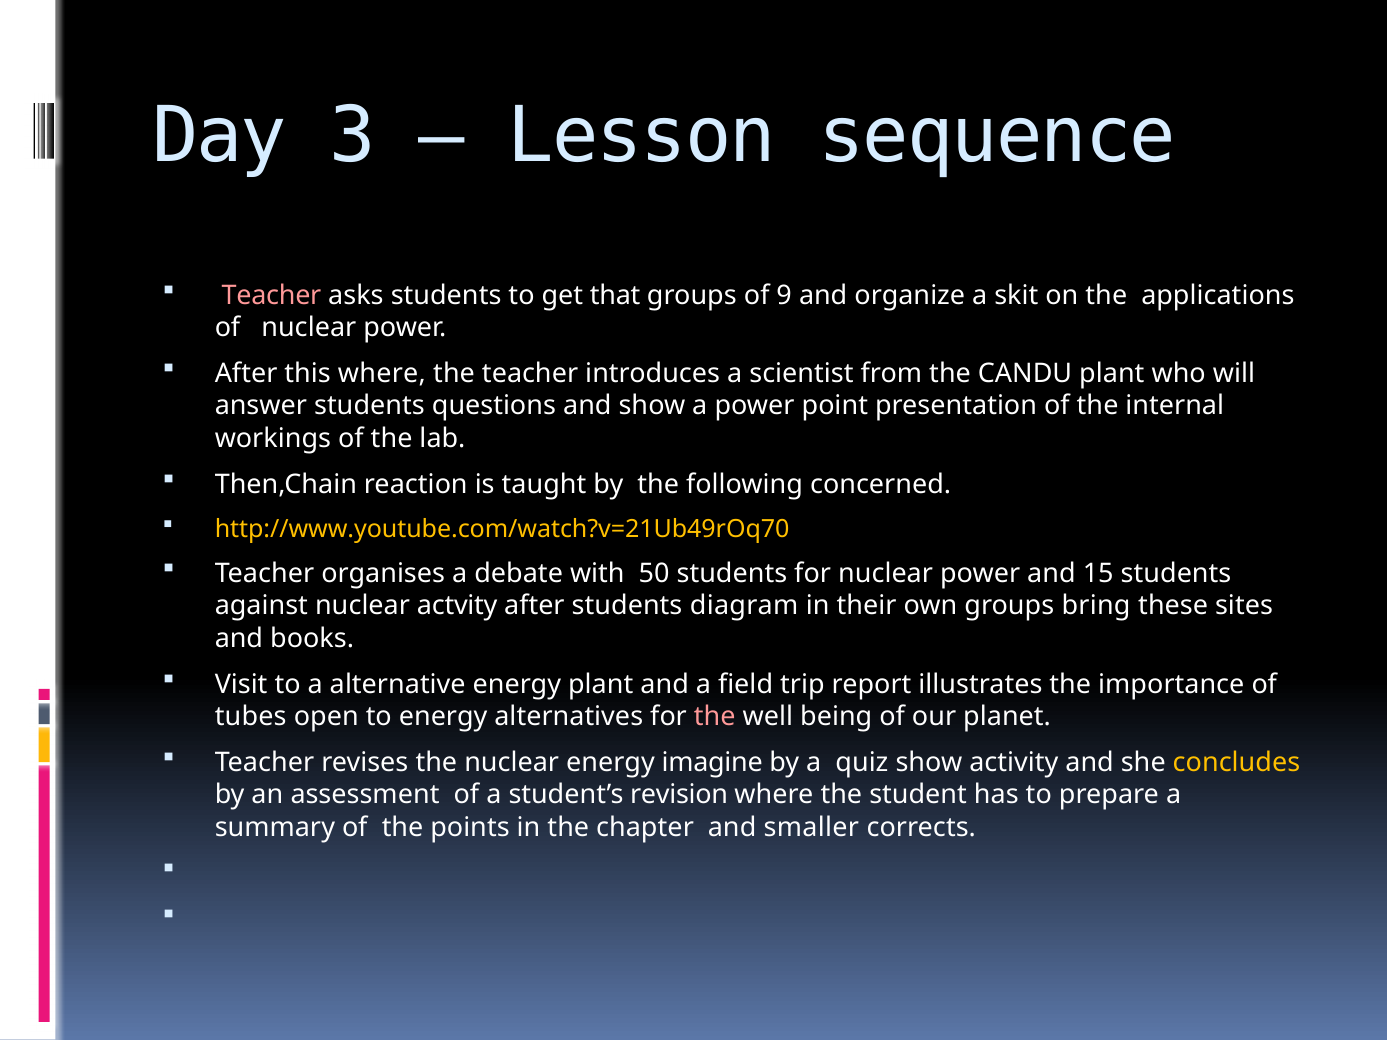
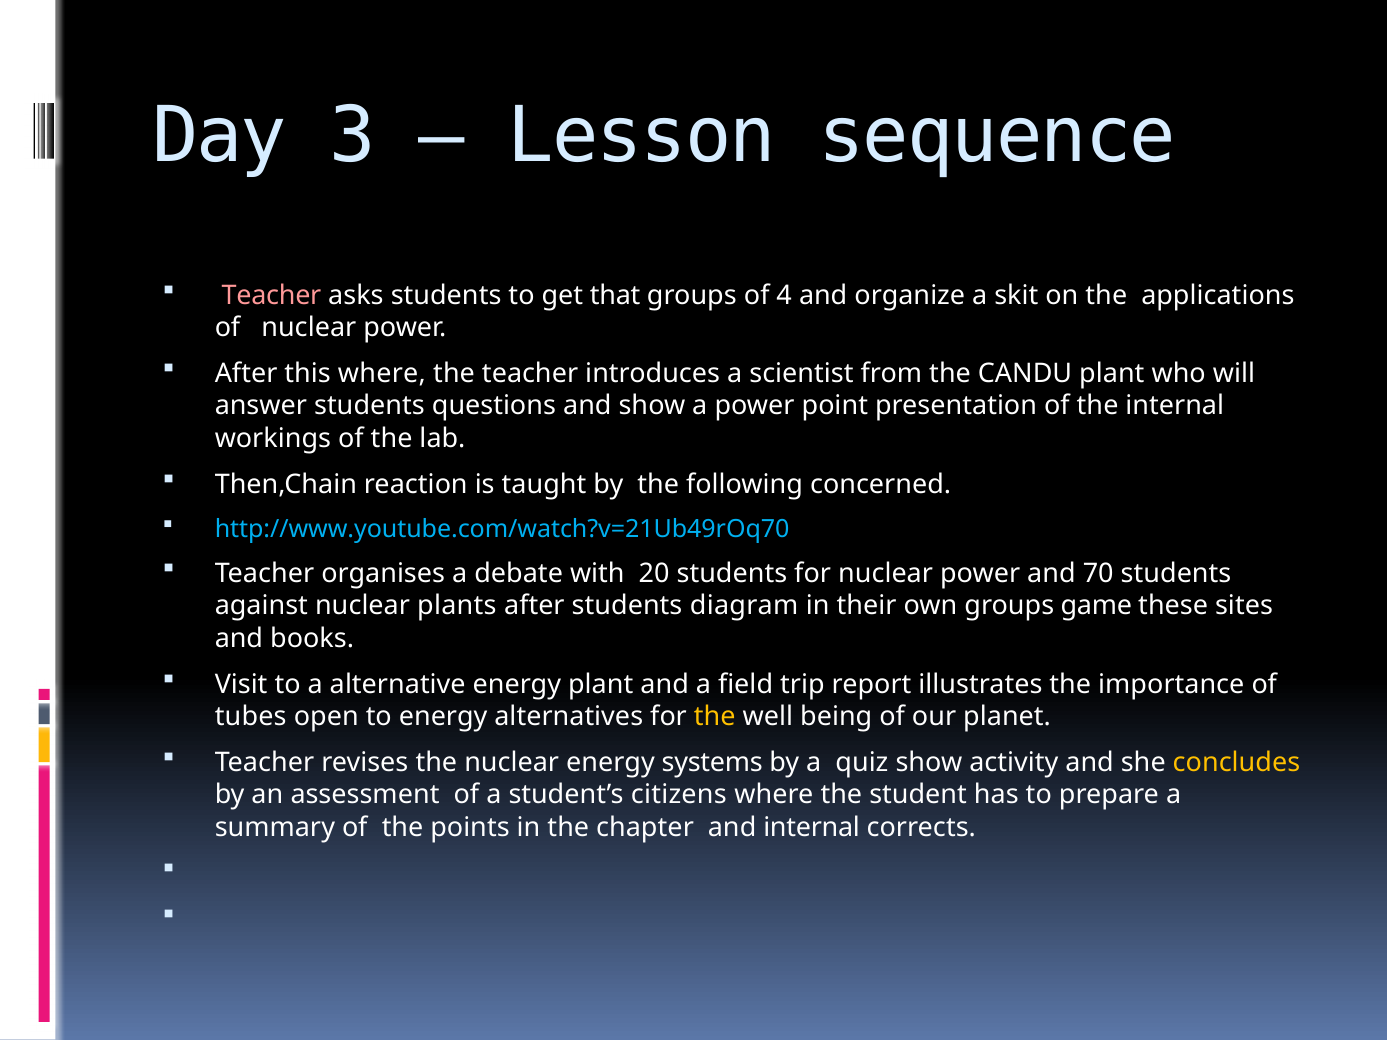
9: 9 -> 4 (784, 295)
http://www.youtube.com/watch?v=21Ub49rOq70 colour: yellow -> light blue (502, 529)
50: 50 -> 20 (654, 574)
15: 15 -> 70 (1098, 574)
actvity: actvity -> plants (457, 606)
bring: bring -> game (1096, 606)
the colour: pink -> yellow (715, 717)
imagine: imagine -> systems (712, 763)
revision: revision -> citizens (679, 795)
and smaller: smaller -> internal (812, 827)
